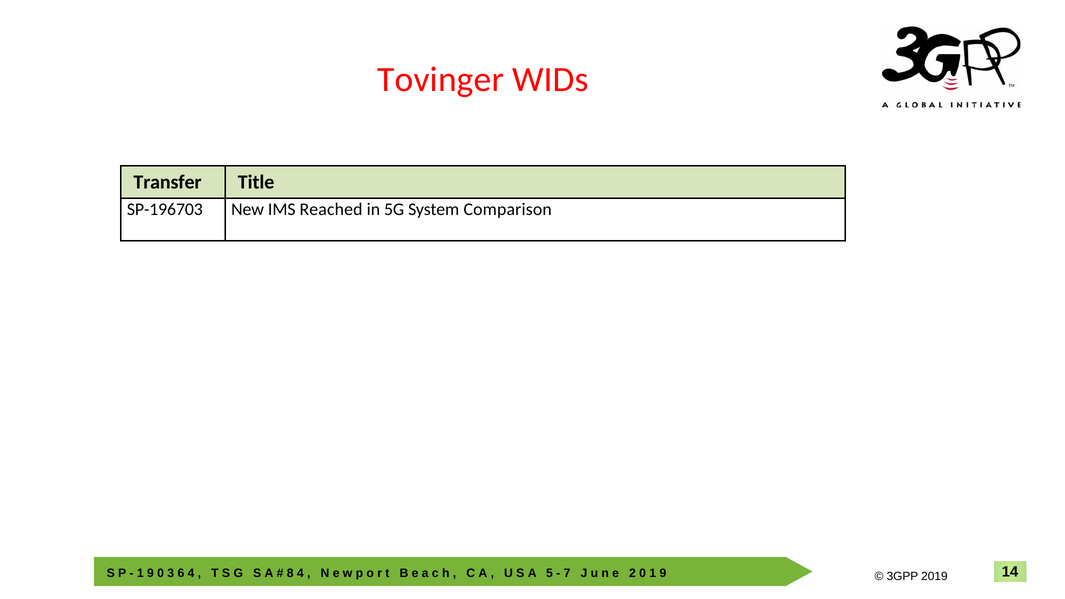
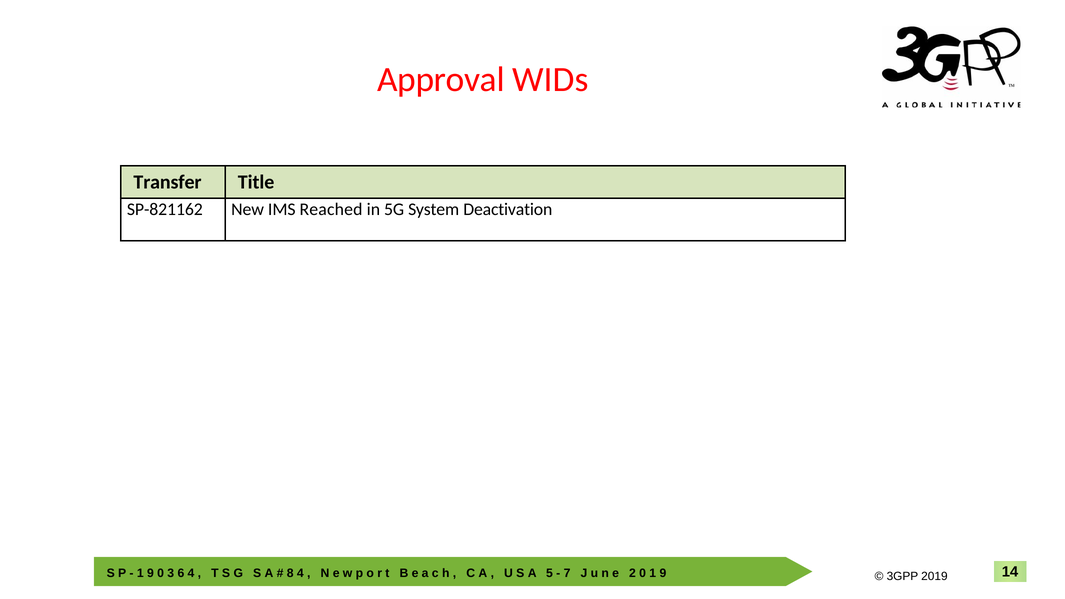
Tovinger: Tovinger -> Approval (441, 80)
SP-196703: SP-196703 -> SP-821162 (165, 209)
Comparison: Comparison -> Deactivation (508, 209)
